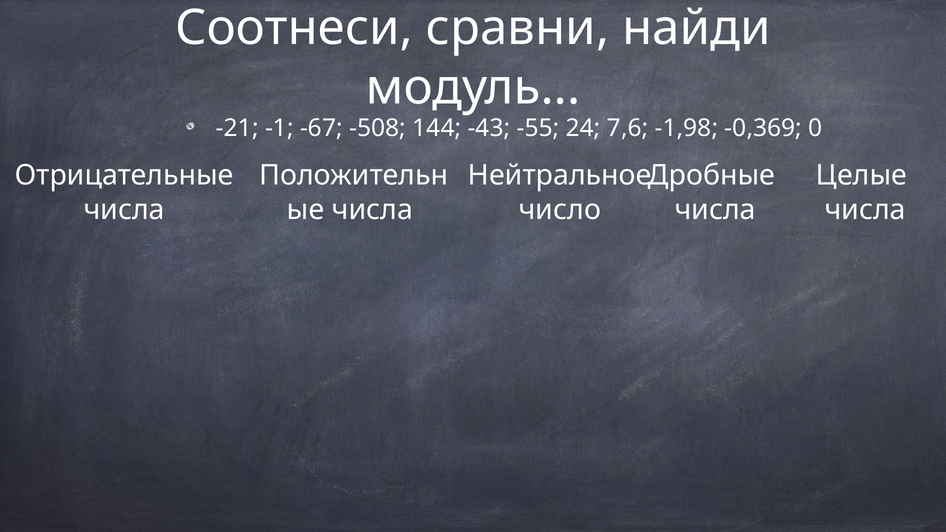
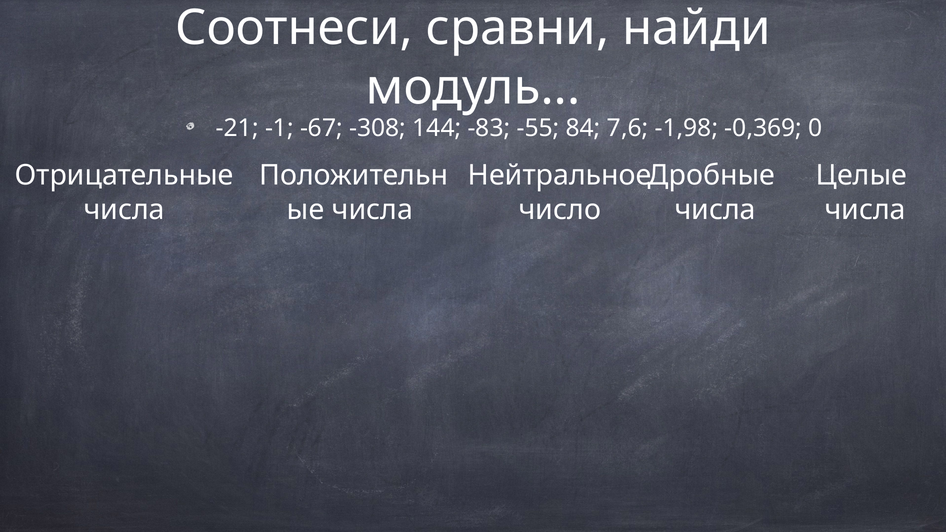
-508: -508 -> -308 (378, 128)
-43: -43 -> -83 (489, 128)
24: 24 -> 84 (583, 128)
